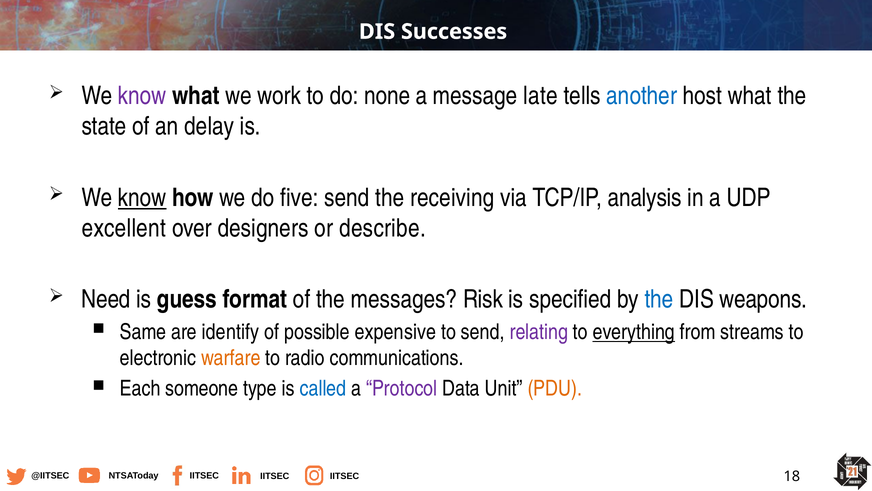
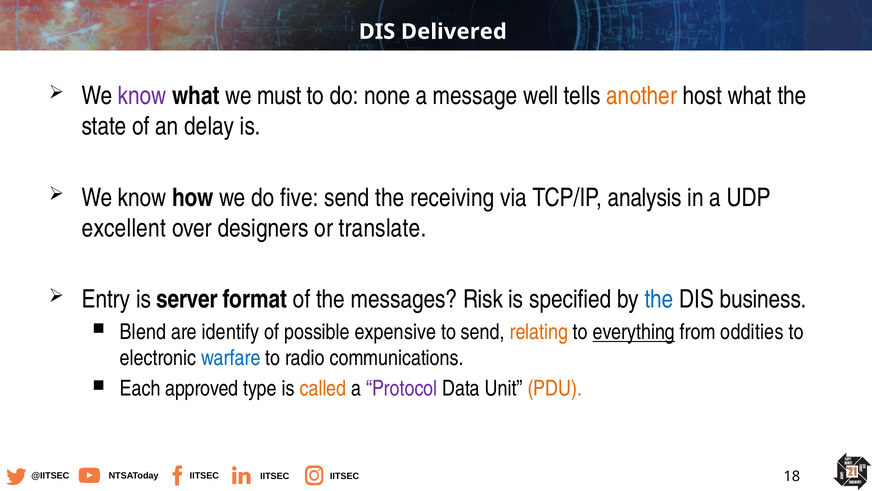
Successes: Successes -> Delivered (454, 32)
work: work -> must (279, 96)
late: late -> well (541, 96)
another colour: blue -> orange (642, 96)
know underline: present -> none (142, 197)
describe: describe -> translate (383, 228)
Need: Need -> Entry (106, 299)
guess: guess -> server (187, 299)
weapons: weapons -> business (763, 299)
Same: Same -> Blend (143, 332)
relating colour: purple -> orange (539, 332)
streams: streams -> oddities (752, 332)
warfare colour: orange -> blue (231, 358)
someone: someone -> approved (202, 388)
called colour: blue -> orange (323, 388)
